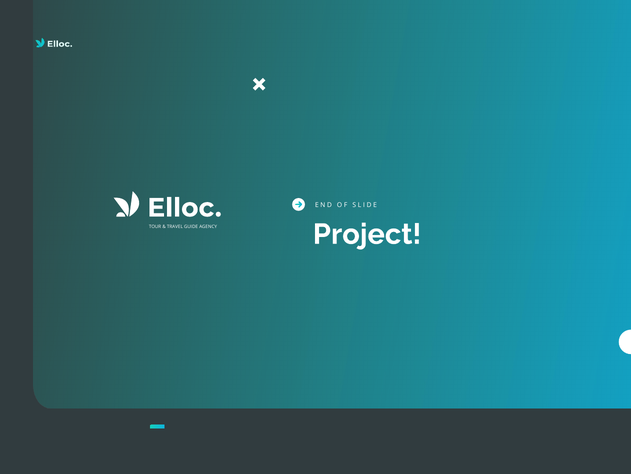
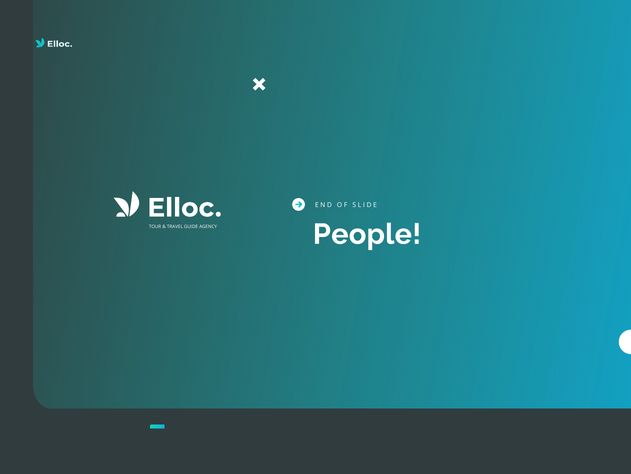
Project: Project -> People (367, 234)
